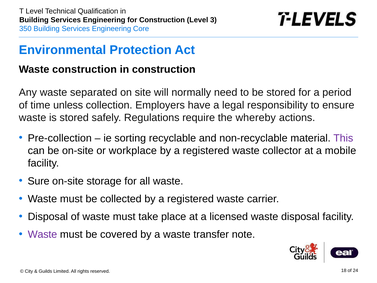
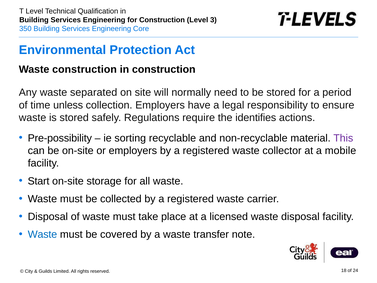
whereby: whereby -> identifies (256, 118)
Pre-collection: Pre-collection -> Pre-possibility (60, 138)
or workplace: workplace -> employers (133, 151)
Sure: Sure -> Start (39, 181)
Waste colour: purple -> blue (42, 234)
